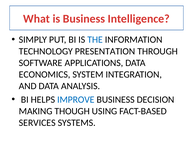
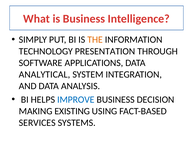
THE colour: blue -> orange (95, 40)
ECONOMICS: ECONOMICS -> ANALYTICAL (45, 74)
THOUGH: THOUGH -> EXISTING (72, 111)
